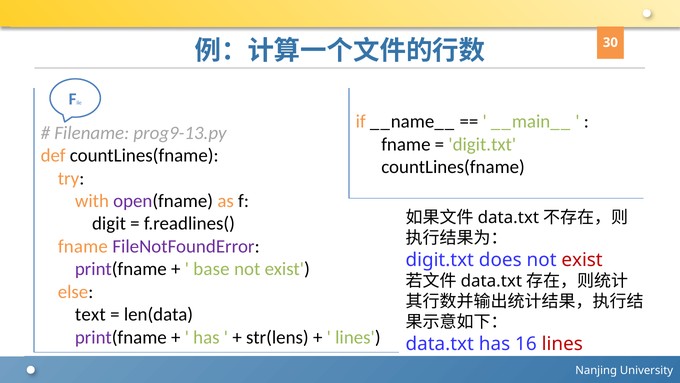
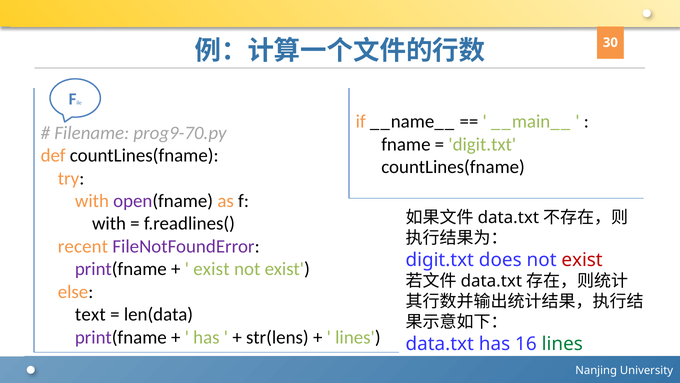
prog9-13.py: prog9-13.py -> prog9-70.py (180, 133)
digit: digit -> with (109, 223)
fname: fname -> recent (83, 246)
base: base -> exist (211, 269)
lines colour: red -> green (562, 343)
